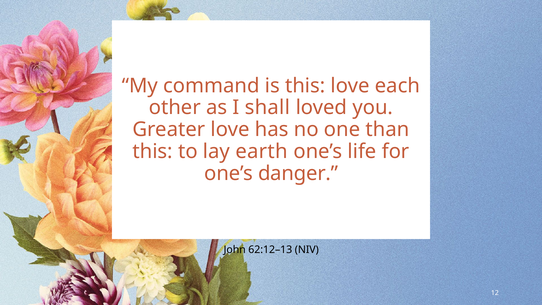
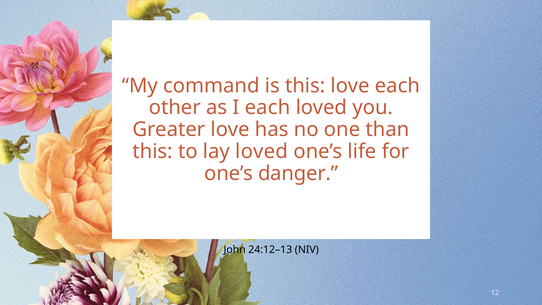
I shall: shall -> each (267, 108)
lay earth: earth -> loved (262, 151)
62:12–13: 62:12–13 -> 24:12–13 (270, 250)
